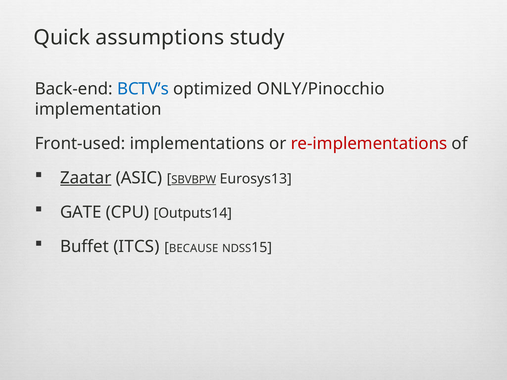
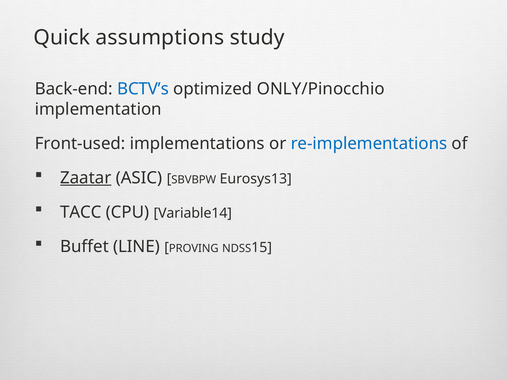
re-implementations colour: red -> blue (369, 144)
SBVBPW underline: present -> none (194, 180)
GATE: GATE -> TACC (81, 212)
Outputs14: Outputs14 -> Variable14 (193, 213)
ITCS: ITCS -> LINE (137, 247)
BECAUSE: BECAUSE -> PROVING (194, 249)
